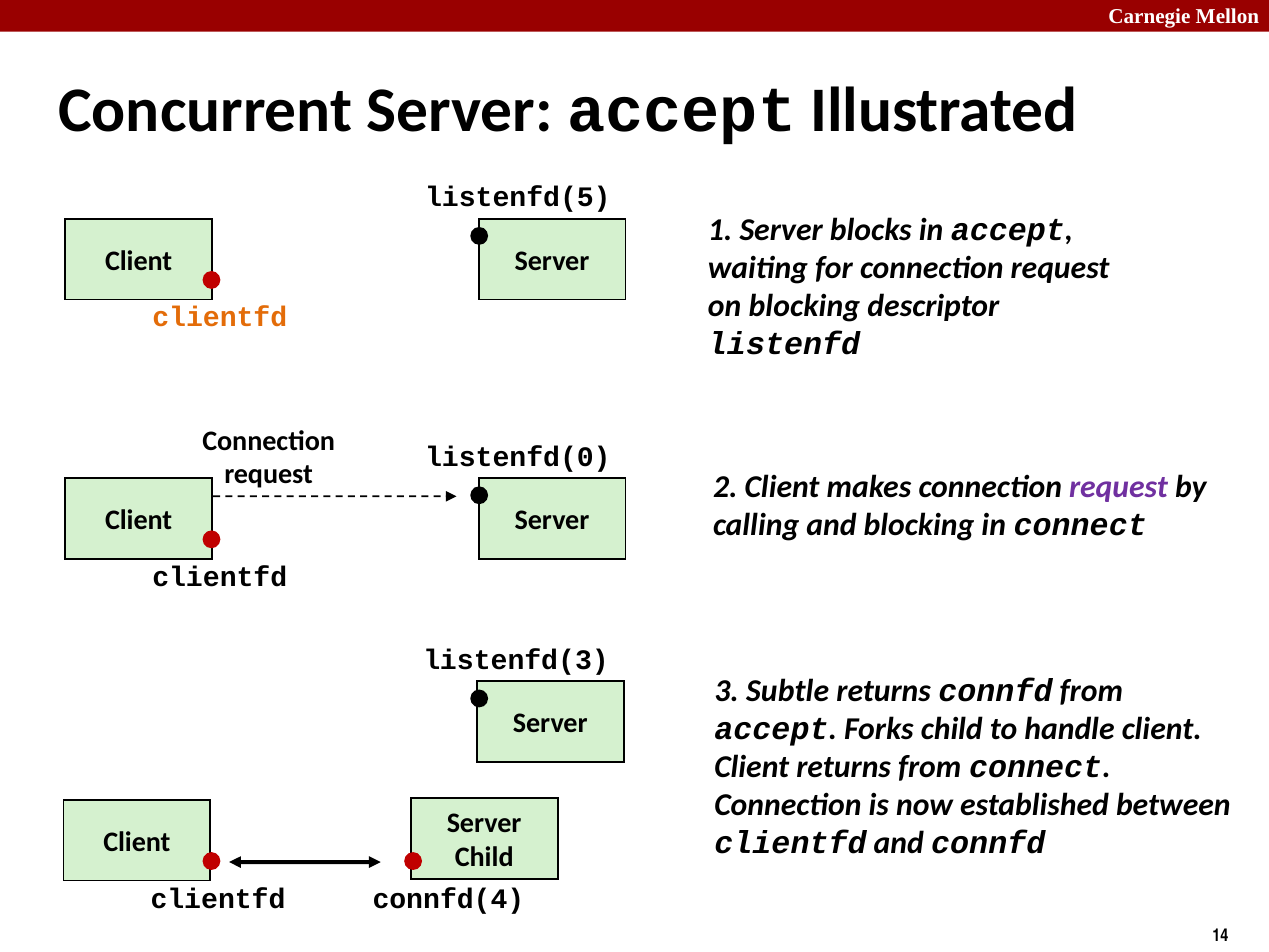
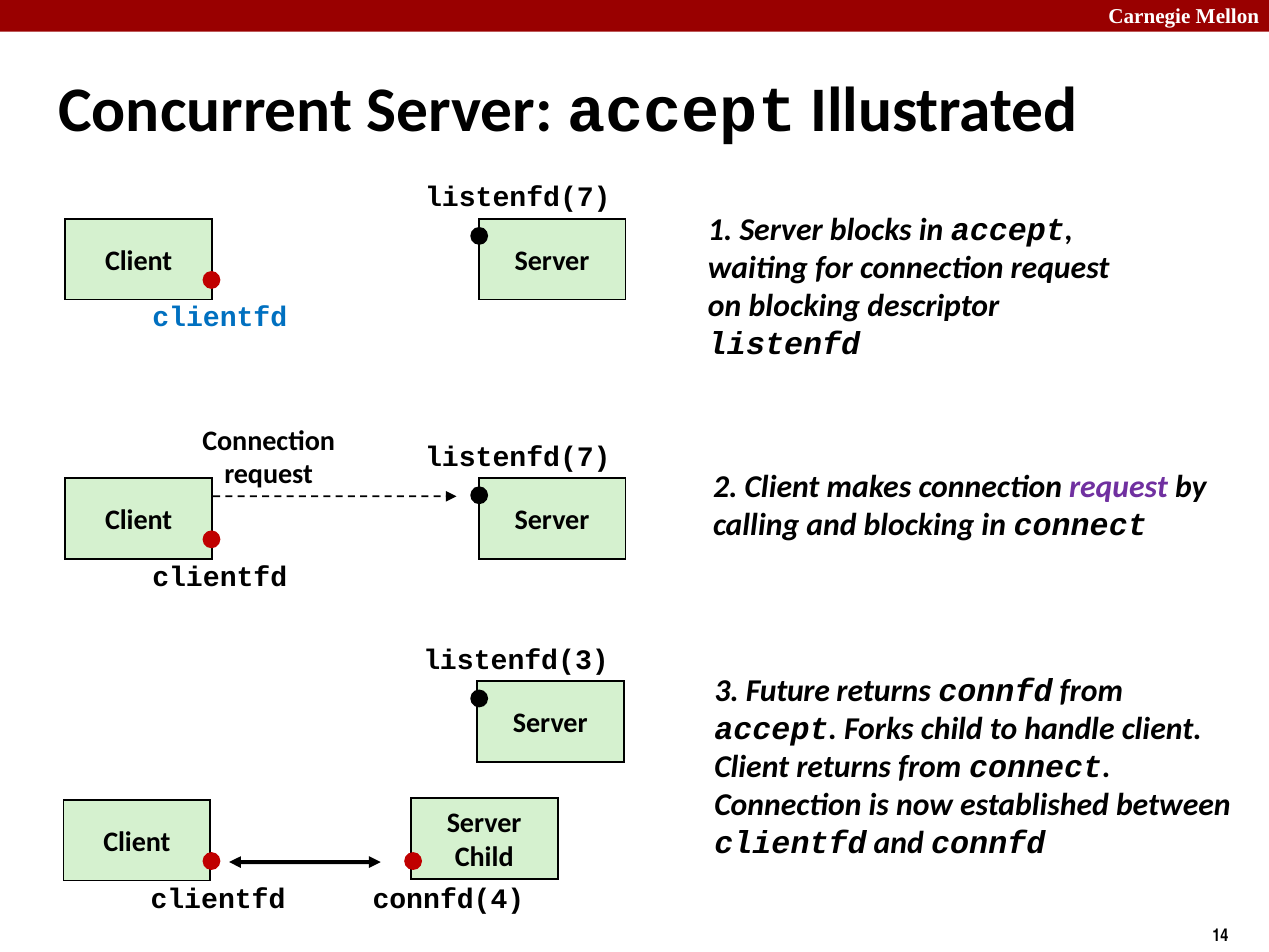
listenfd(5: listenfd(5 -> listenfd(7 (518, 197)
clientfd colour: orange -> blue (220, 318)
listenfd(0: listenfd(0 -> listenfd(7 (518, 457)
Subtle: Subtle -> Future (788, 691)
